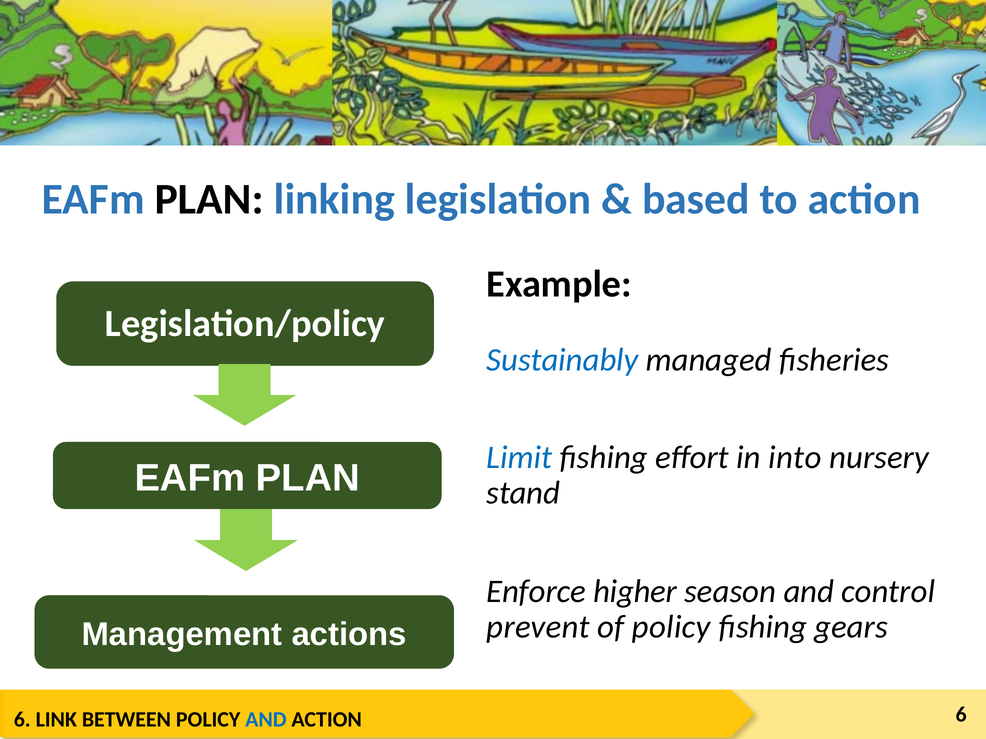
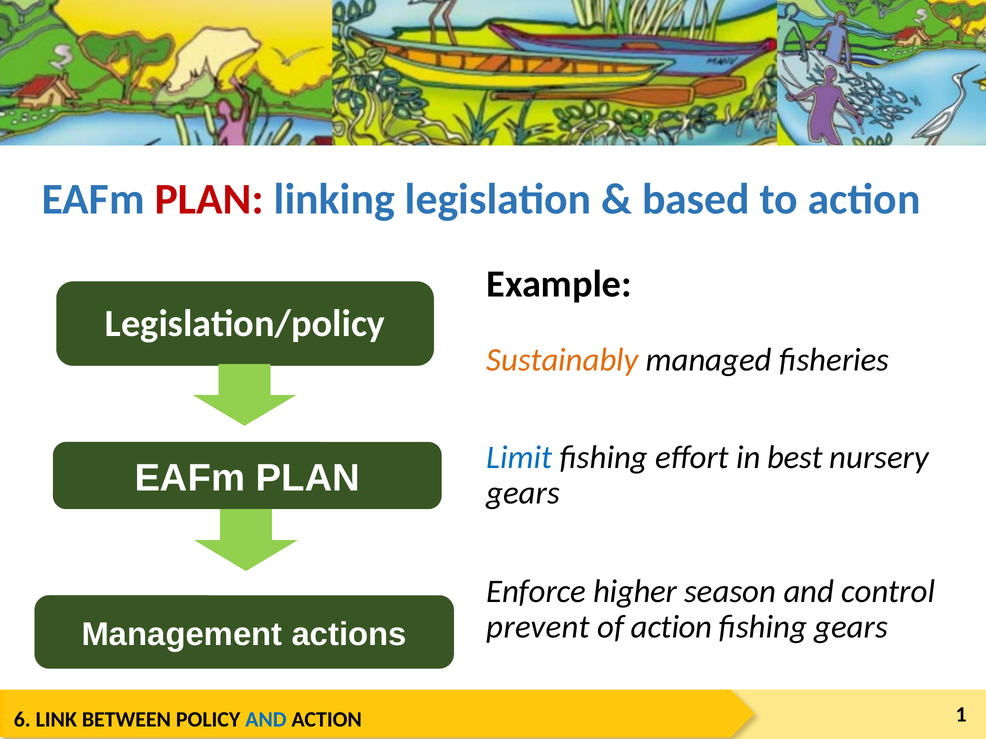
PLAN colour: black -> red (209, 199)
Sustainably colour: blue -> orange (562, 360)
into: into -> best (795, 458)
stand: stand -> gears (523, 493)
of policy: policy -> action (672, 627)
ACTION 6: 6 -> 1 (961, 715)
